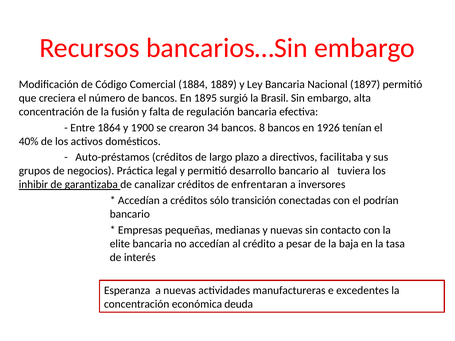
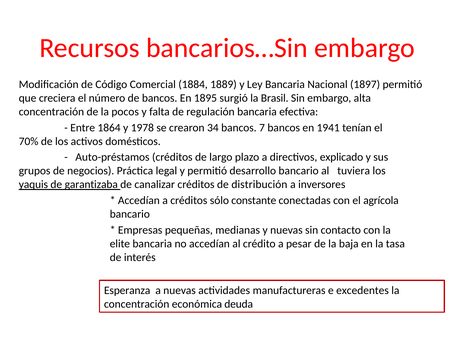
fusión: fusión -> pocos (125, 112)
1900: 1900 -> 1978 (142, 128)
8: 8 -> 7 (262, 128)
1926: 1926 -> 1941 (328, 128)
40%: 40% -> 70% (29, 141)
facilitaba: facilitaba -> explicado (342, 157)
inhibir: inhibir -> yaquis (33, 185)
enfrentaran: enfrentaran -> distribución (259, 185)
transición: transición -> constante (254, 201)
podrían: podrían -> agrícola (381, 201)
